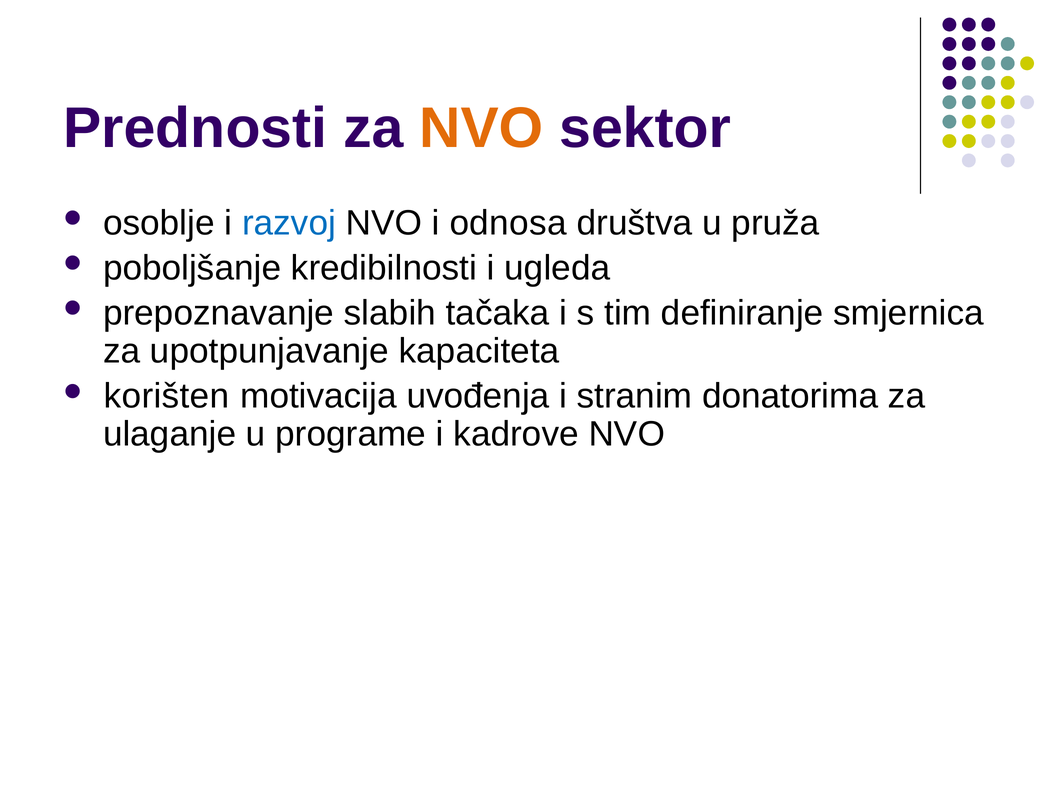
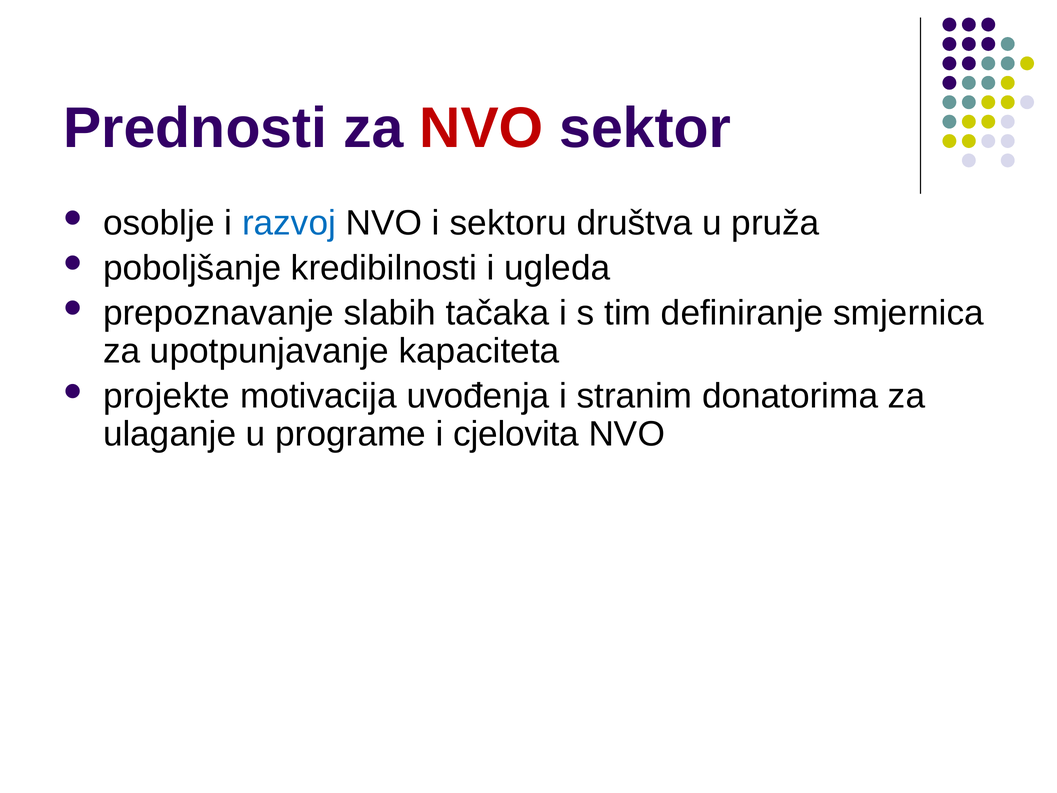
NVO colour: orange -> red (481, 128)
odnosa: odnosa -> sektoru (508, 223)
korišten: korišten -> projekte (167, 396)
kadrove: kadrove -> cjelovita (516, 434)
